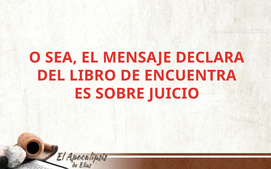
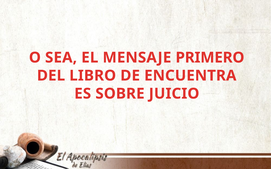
DECLARA: DECLARA -> PRIMERO (210, 58)
